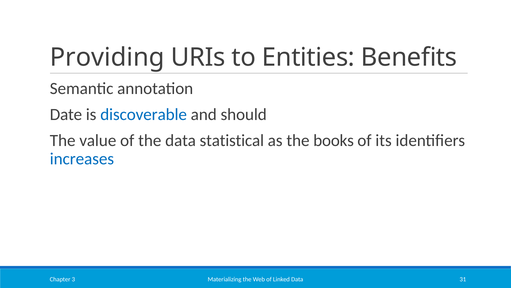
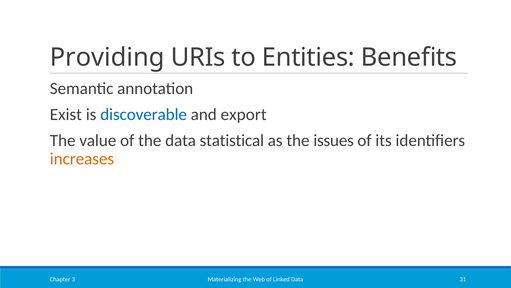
Date: Date -> Exist (66, 114)
should: should -> export (244, 114)
books: books -> issues (334, 140)
increases colour: blue -> orange (82, 159)
